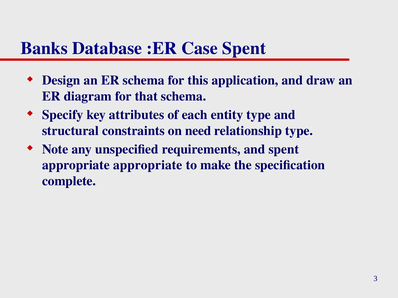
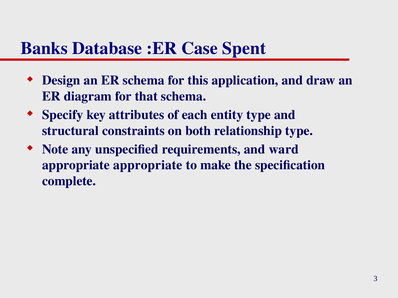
need: need -> both (198, 131)
and spent: spent -> ward (284, 149)
